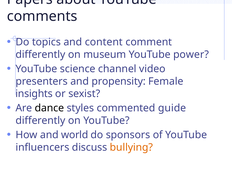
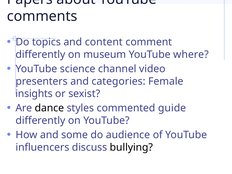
power: power -> where (191, 54)
propensity: propensity -> categories (119, 81)
world: world -> some (75, 135)
sponsors: sponsors -> audience (128, 135)
bullying colour: orange -> black (131, 147)
